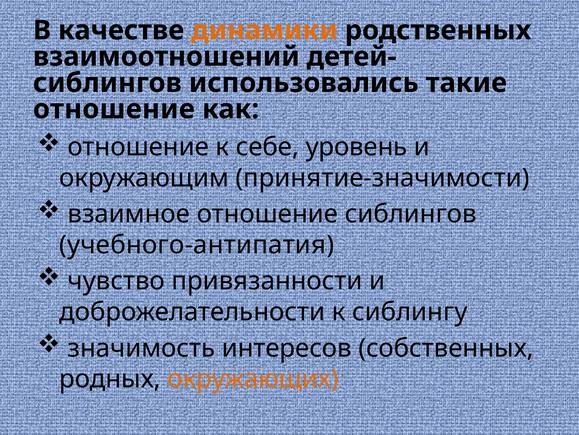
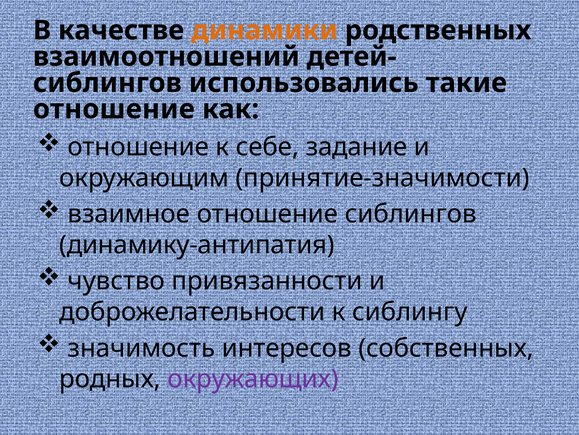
уровень: уровень -> задание (357, 147)
учебного-антипатия: учебного-антипатия -> динамику-антипатия (197, 245)
окружающих colour: orange -> purple (253, 378)
